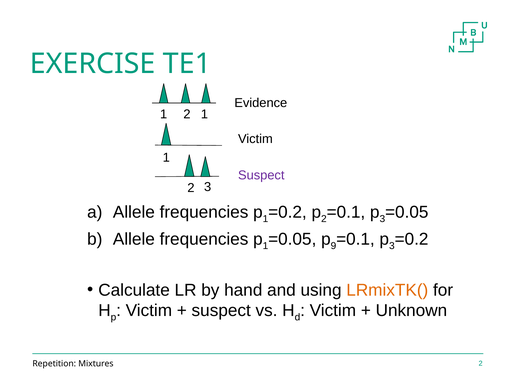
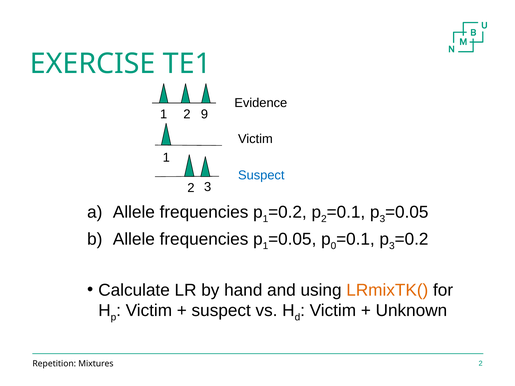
2 1: 1 -> 9 (204, 114)
Suspect colour: purple -> blue (261, 175)
9: 9 -> 0 (333, 246)
